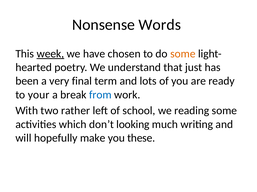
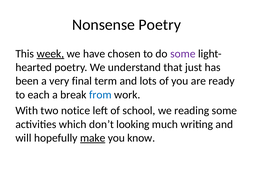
Nonsense Words: Words -> Poetry (160, 25)
some colour: orange -> purple (183, 54)
your: your -> each (39, 95)
rather: rather -> notice (76, 111)
make underline: none -> present (93, 138)
these: these -> know (141, 138)
